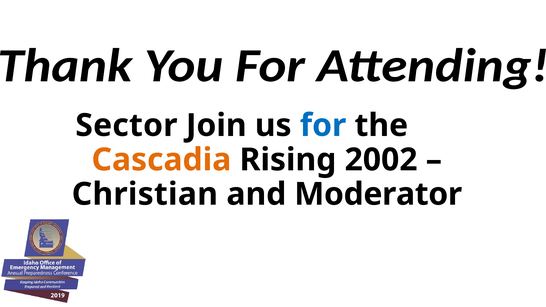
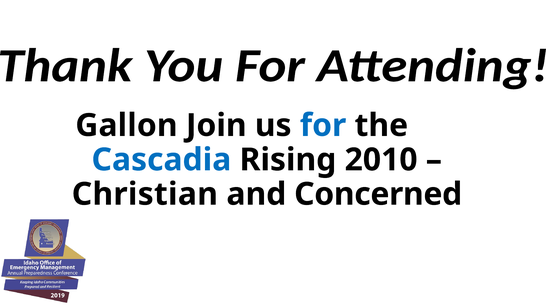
Sector: Sector -> Gallon (126, 125)
Cascadia colour: orange -> blue (161, 160)
2002: 2002 -> 2010 (381, 160)
Moderator: Moderator -> Concerned (378, 194)
